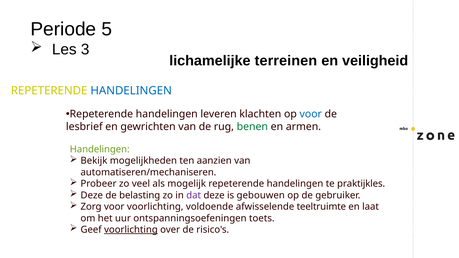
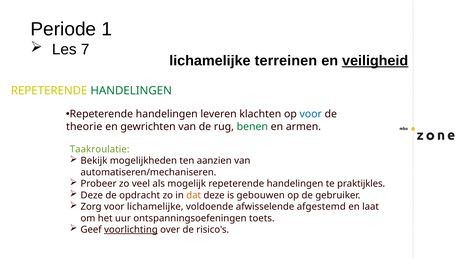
5: 5 -> 1 (107, 29)
3: 3 -> 7 (85, 50)
veiligheid underline: none -> present (375, 61)
HANDELINGEN colour: blue -> green (131, 91)
lesbrief: lesbrief -> theorie (84, 127)
Handelingen: Handelingen -> Taakroulatie (100, 149)
belasting: belasting -> opdracht (140, 195)
dat colour: purple -> orange (194, 195)
voor voorlichting: voorlichting -> lichamelijke (155, 207)
teeltruimte: teeltruimte -> afgestemd (321, 207)
